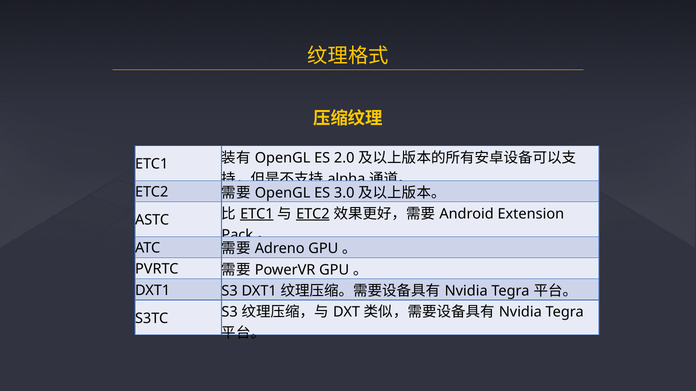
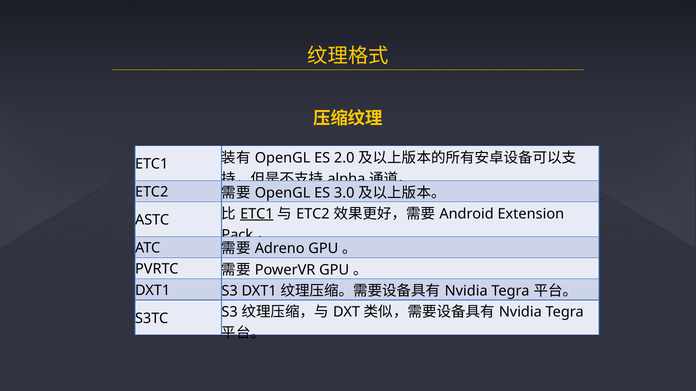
ETC2 underline: present -> none (313, 214)
